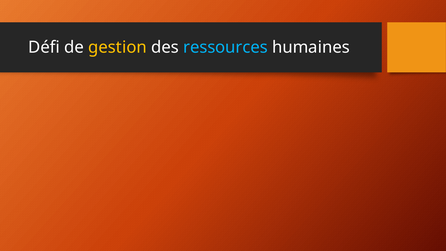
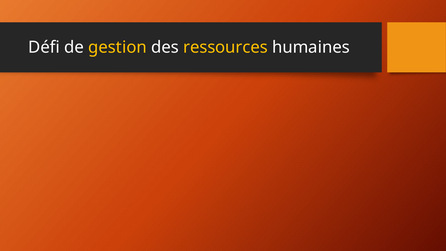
ressources colour: light blue -> yellow (225, 47)
